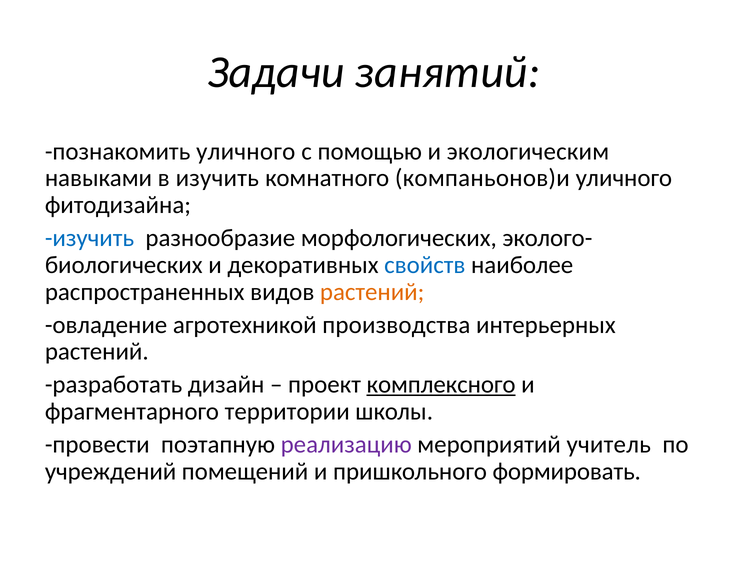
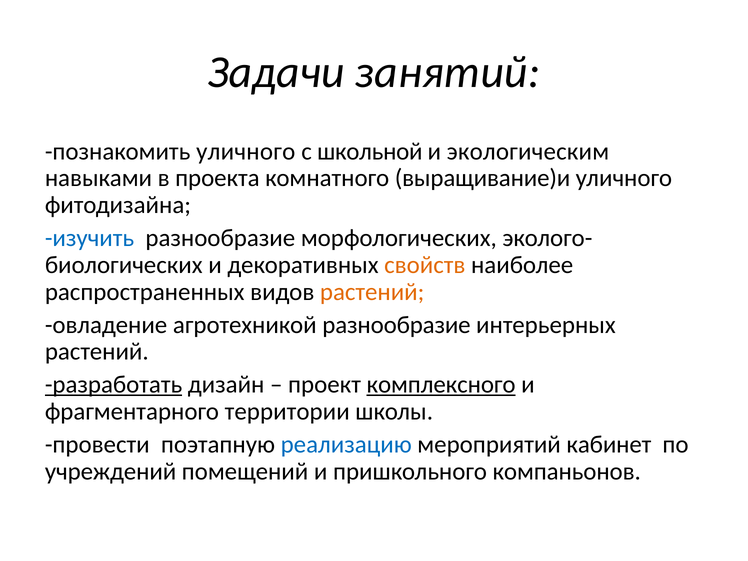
помощью: помощью -> школьной (370, 151)
в изучить: изучить -> проекта (217, 178)
компаньонов)и: компаньонов)и -> выращивание)и (483, 178)
свойств colour: blue -> orange (425, 265)
агротехникой производства: производства -> разнообразие (396, 325)
разработать underline: none -> present (114, 385)
реализацию colour: purple -> blue (346, 444)
учитель: учитель -> кабинет (609, 444)
формировать: формировать -> компаньонов (567, 471)
